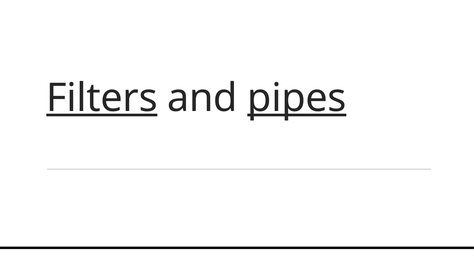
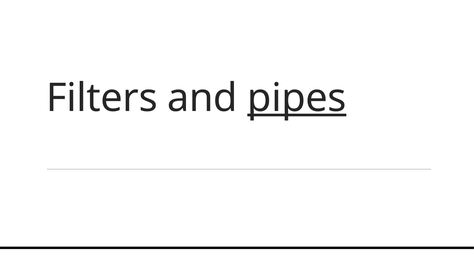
Filters underline: present -> none (102, 98)
